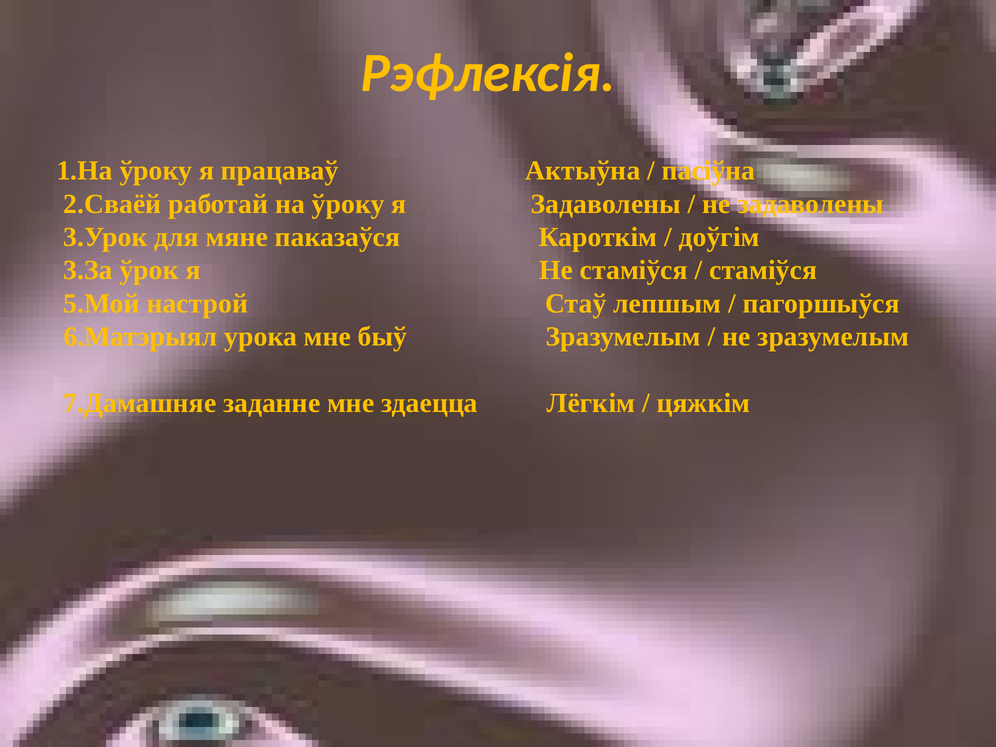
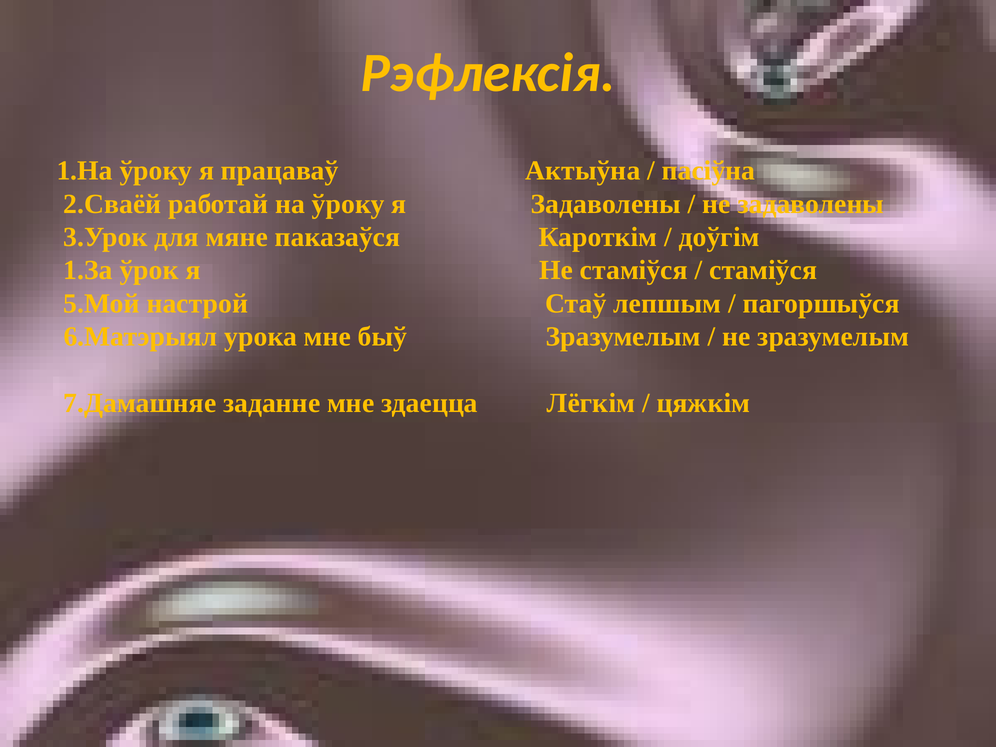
3.За: 3.За -> 1.За (88, 270)
